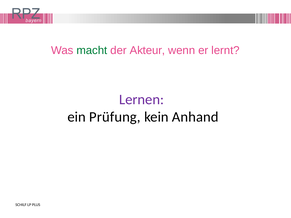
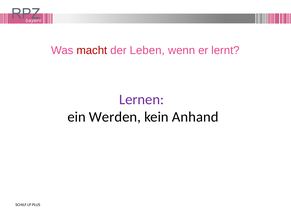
macht colour: green -> red (92, 50)
Akteur: Akteur -> Leben (147, 50)
Prüfung: Prüfung -> Werden (115, 117)
